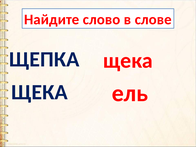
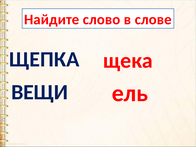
ЩЕКА: ЩЕКА -> ВЕЩИ (40, 92)
